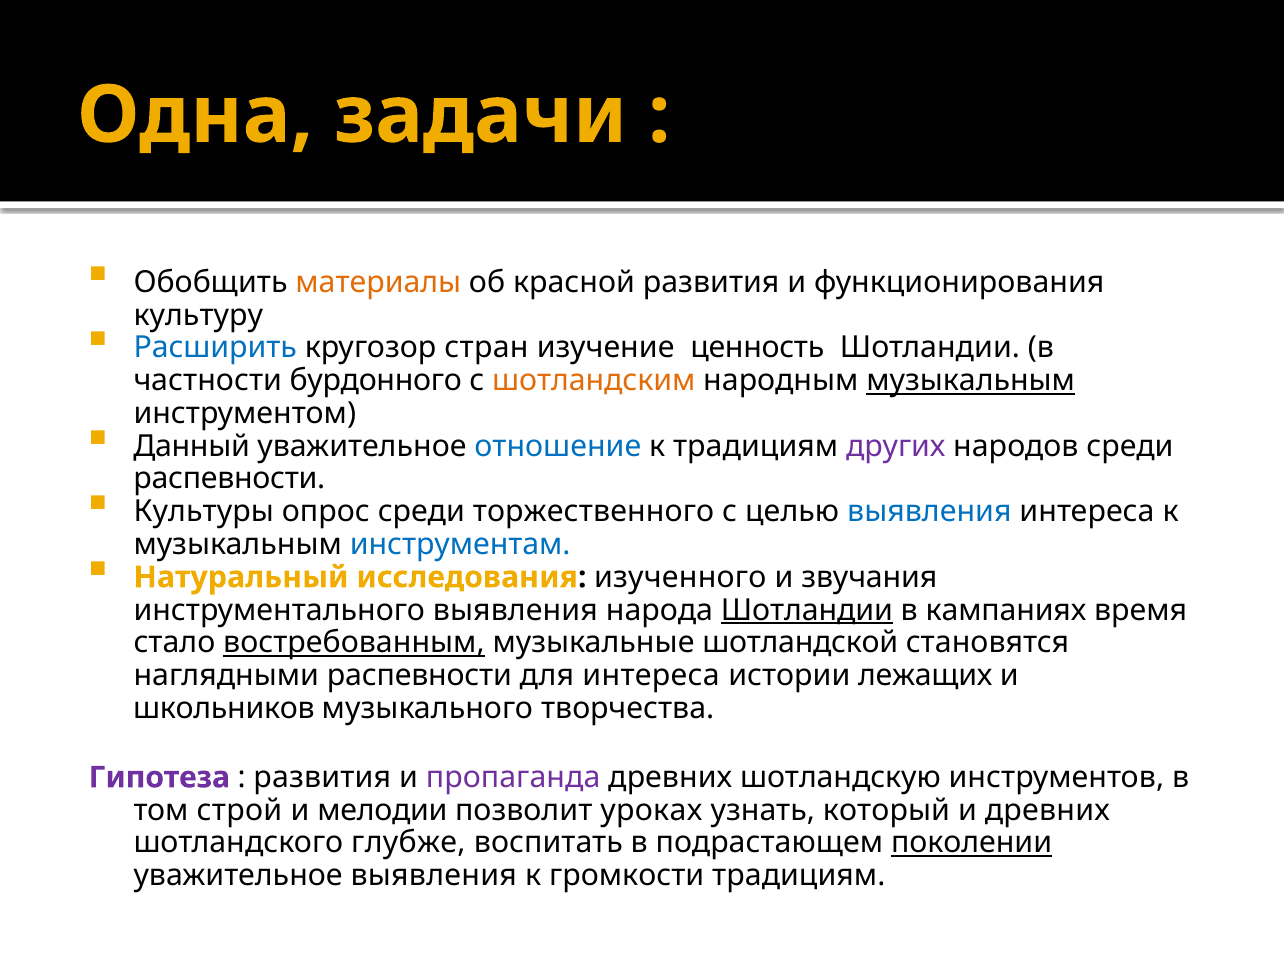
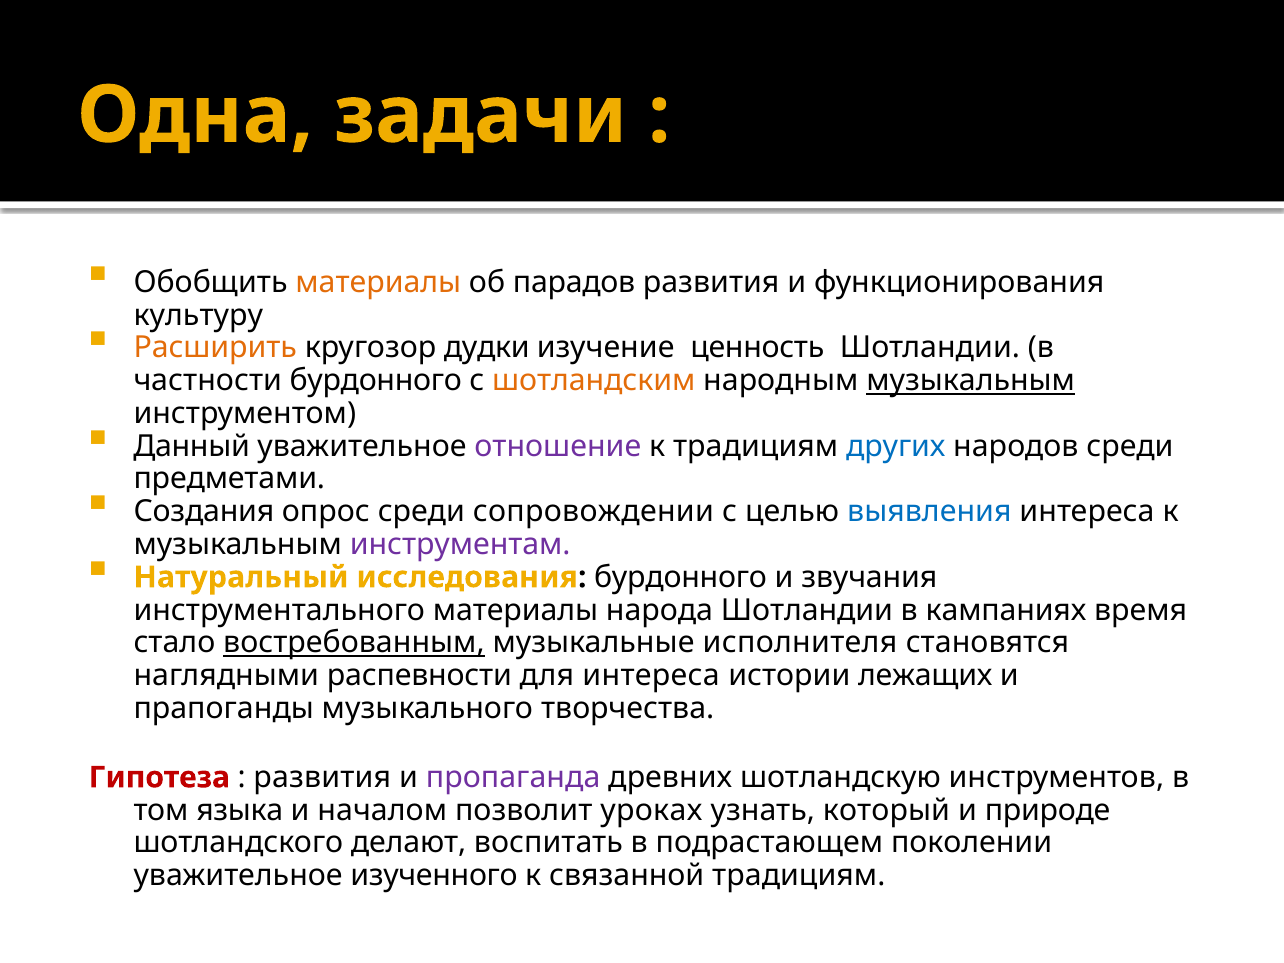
красной: красной -> парадов (574, 282)
Расширить colour: blue -> orange (215, 348)
стран: стран -> дудки (487, 348)
отношение colour: blue -> purple (558, 446)
других colour: purple -> blue (896, 446)
распевности: распевности -> предметами (229, 479)
Культуры: Культуры -> Создания (204, 512)
торжественного: торжественного -> сопровождении (593, 512)
инструментам colour: blue -> purple (460, 544)
исследования изученного: изученного -> бурдонного (680, 577)
инструментального выявления: выявления -> материалы (515, 610)
Шотландии underline: present -> none (807, 610)
шотландской: шотландской -> исполнителя (800, 643)
школьников: школьников -> прапоганды (224, 708)
Гипотеза colour: purple -> red (159, 777)
строй: строй -> языка (240, 810)
мелодии: мелодии -> началом (382, 810)
и древних: древних -> природе (1048, 810)
глубже: глубже -> делают (409, 843)
поколении underline: present -> none (972, 843)
уважительное выявления: выявления -> изученного (434, 876)
громкости: громкости -> связанной (627, 876)
